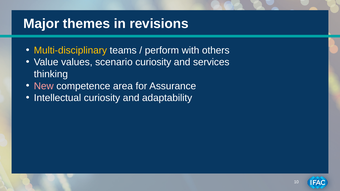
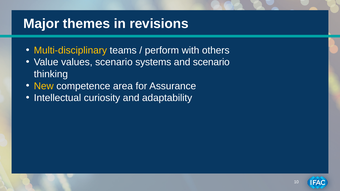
scenario curiosity: curiosity -> systems (153, 62)
and services: services -> scenario (211, 62)
New colour: pink -> yellow (44, 86)
